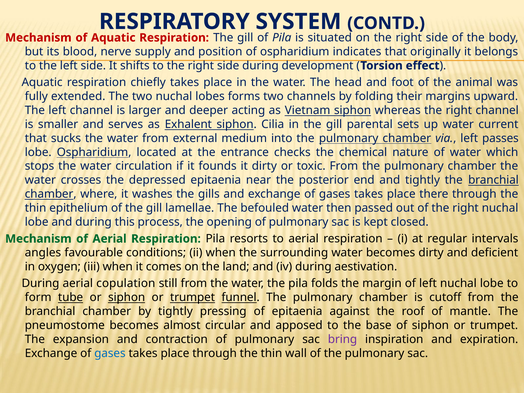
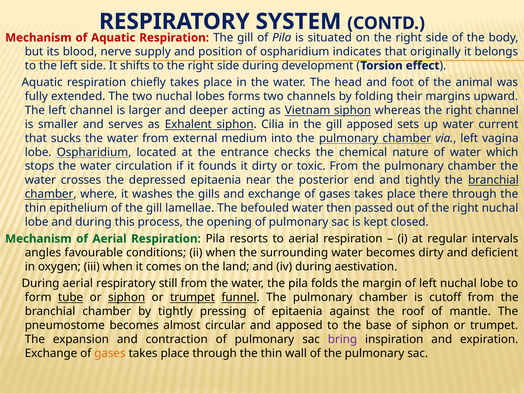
gill parental: parental -> apposed (370, 124)
passes: passes -> vagina (500, 138)
aerial copulation: copulation -> respiratory (126, 283)
gases colour: blue -> orange (110, 353)
